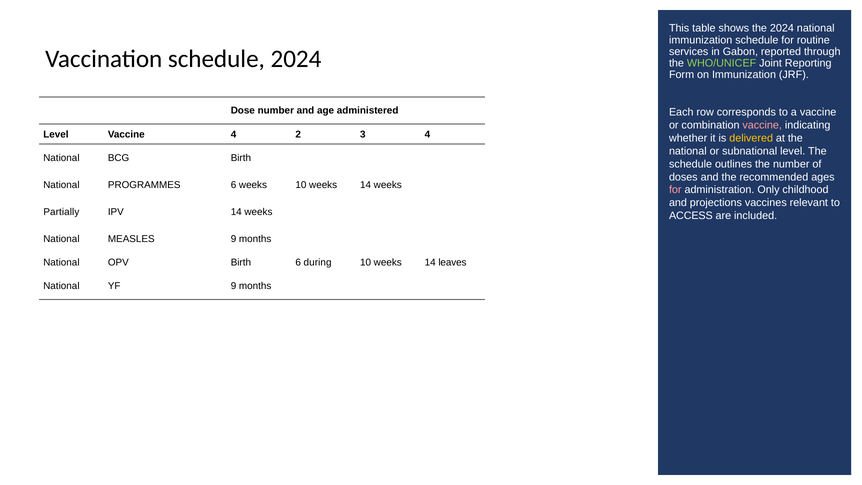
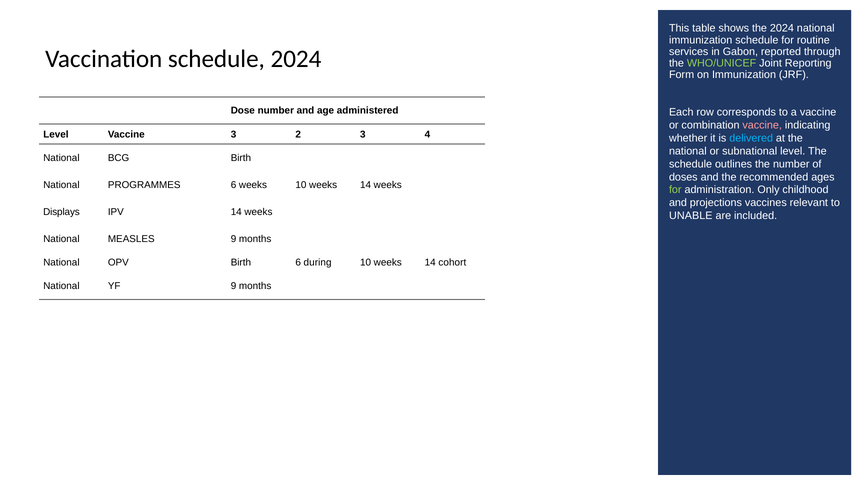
Vaccine 4: 4 -> 3 (233, 134)
delivered colour: yellow -> light blue (751, 138)
for colour: pink -> light green (675, 190)
Partially: Partially -> Displays (61, 212)
ACCESS: ACCESS -> UNABLE (691, 216)
leaves: leaves -> cohort (452, 263)
